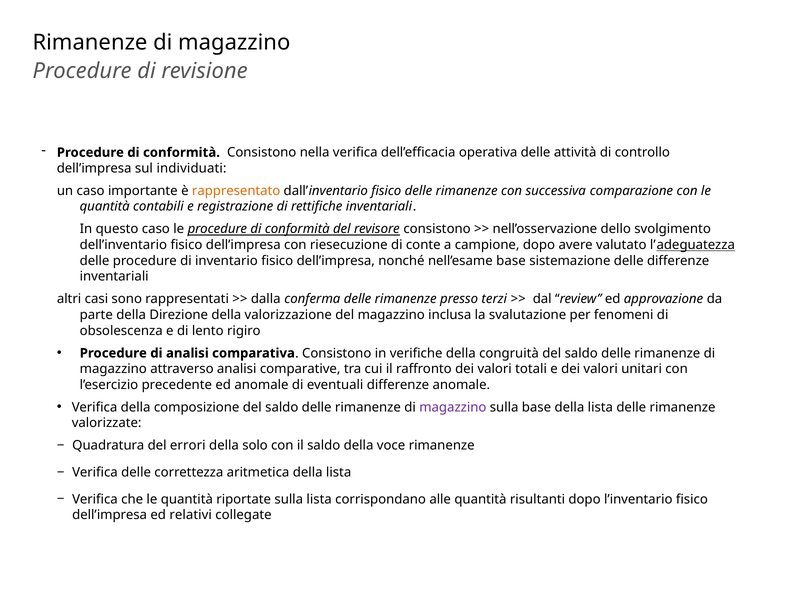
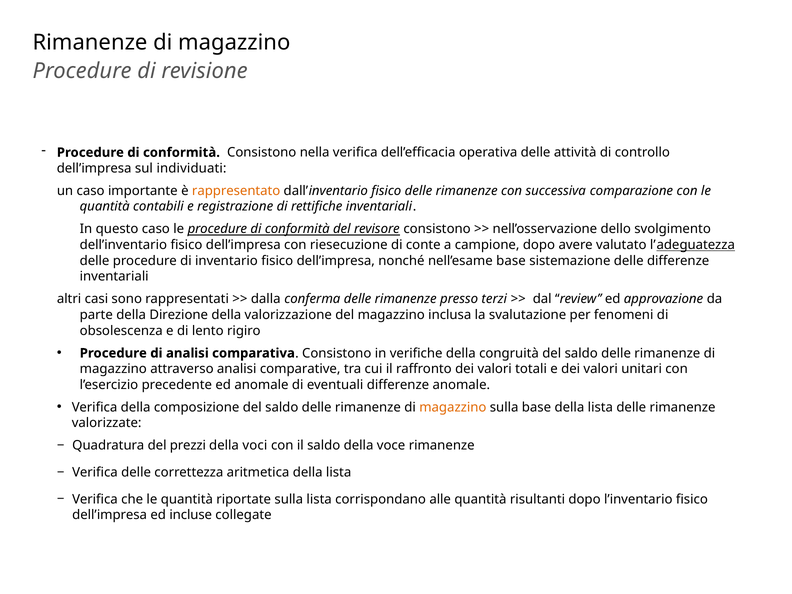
magazzino colour: purple -> orange (453, 407)
errori: errori -> prezzi (188, 446)
solo: solo -> voci (255, 446)
relativi: relativi -> incluse (191, 515)
